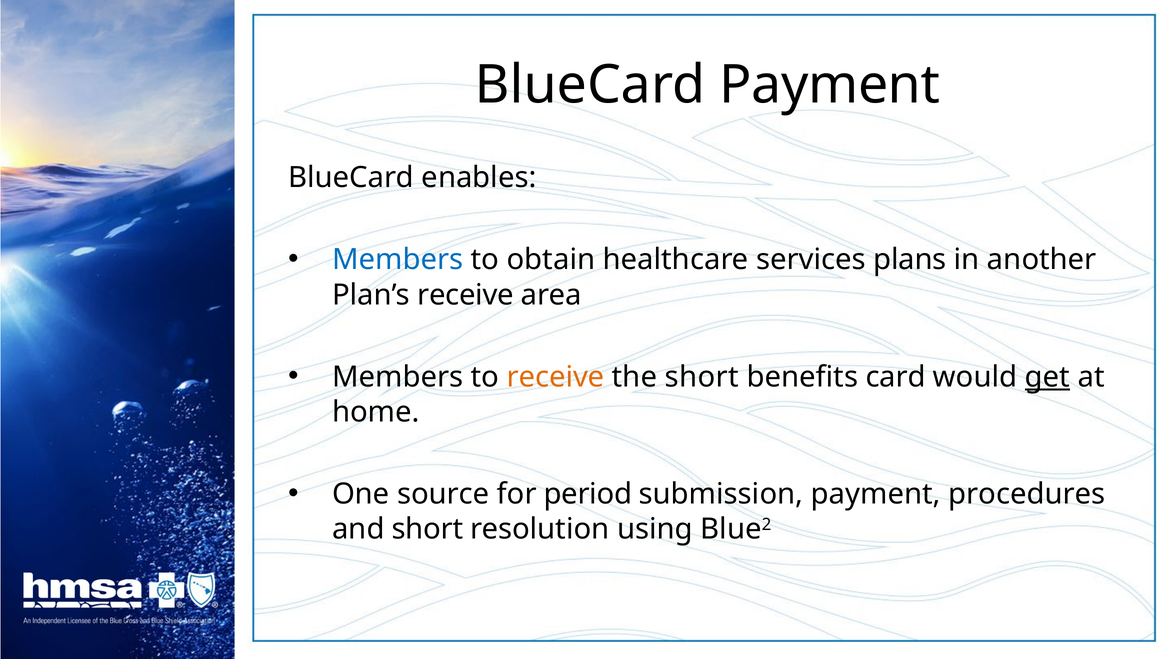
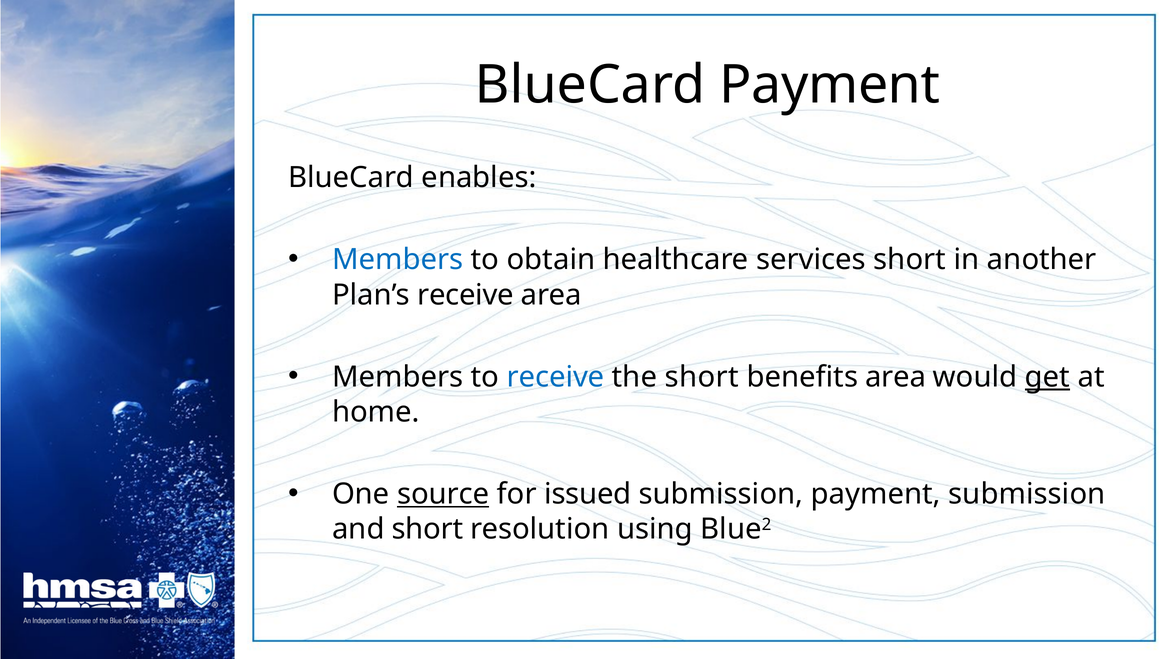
services plans: plans -> short (910, 260)
receive colour: orange -> blue (556, 377)
benefits card: card -> area (896, 377)
source underline: none -> present (443, 494)
period: period -> issued (588, 494)
payment procedures: procedures -> submission (1027, 494)
